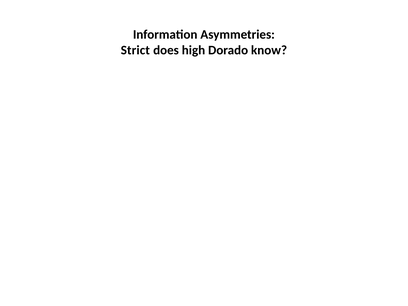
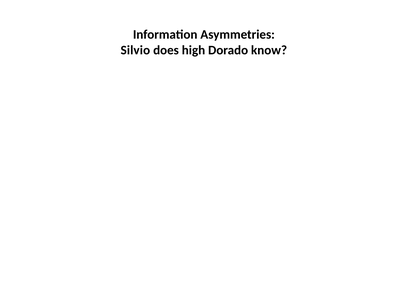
Strict: Strict -> Silvio (135, 50)
